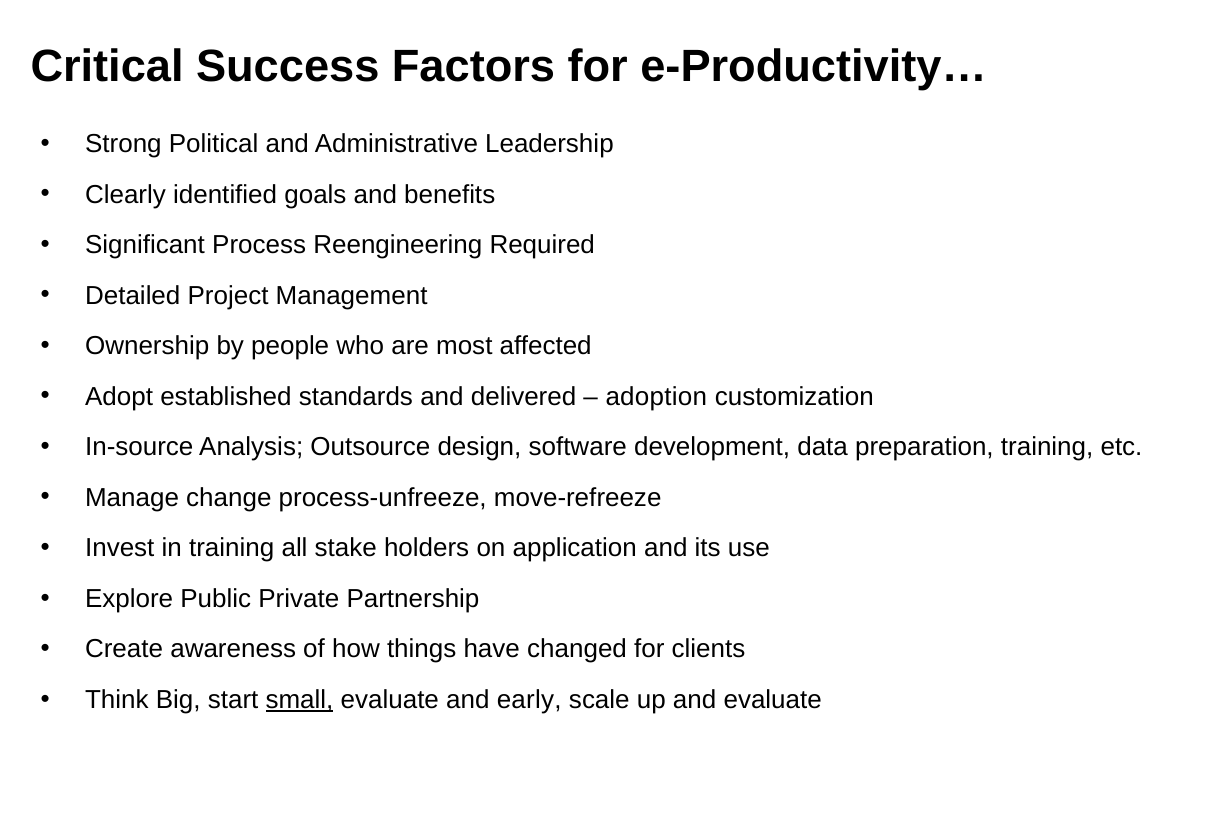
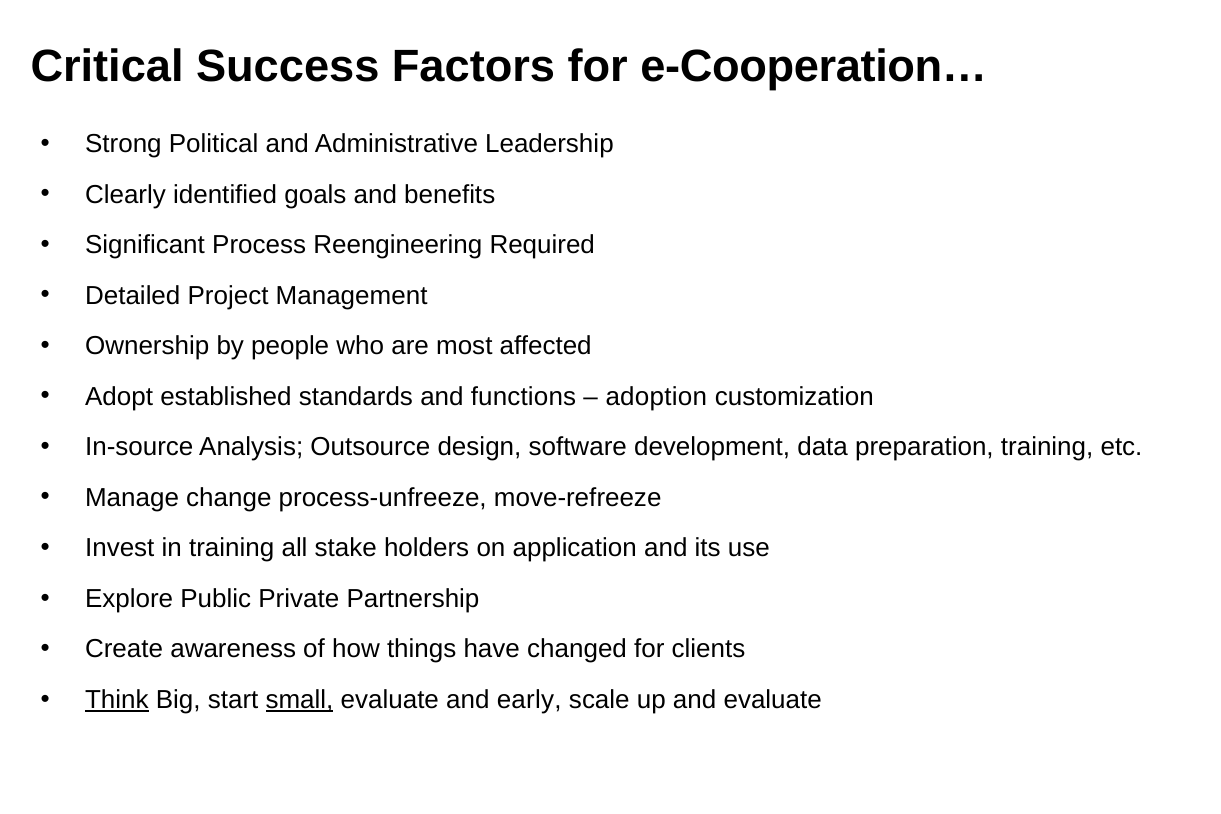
e-Productivity…: e-Productivity… -> e-Cooperation… (814, 66)
delivered: delivered -> functions (523, 397)
Think underline: none -> present (117, 700)
